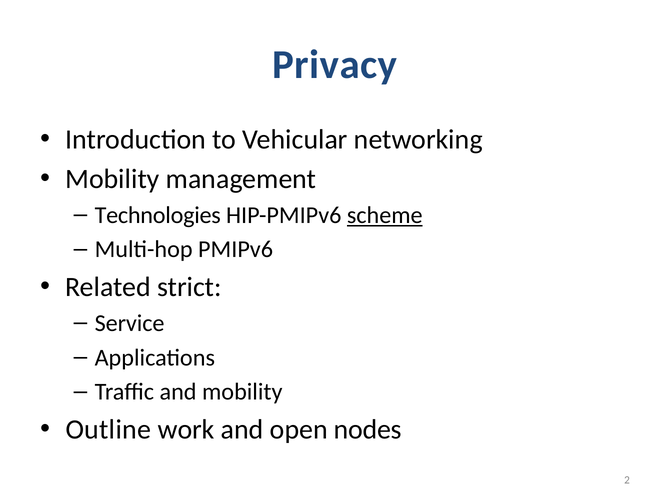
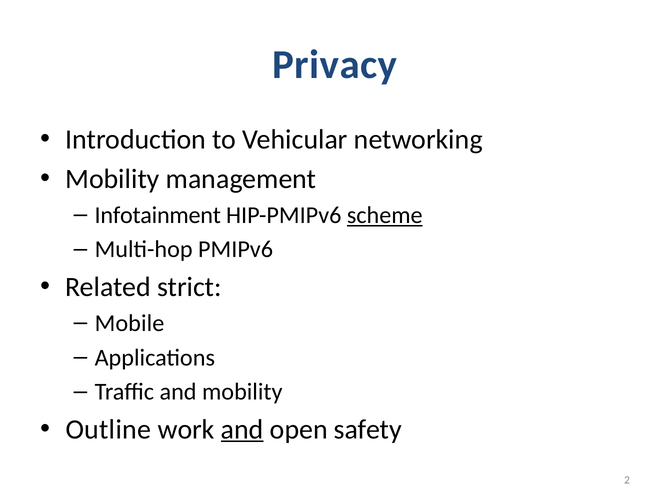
Technologies: Technologies -> Infotainment (158, 215)
Service: Service -> Mobile (129, 323)
and underline: none -> present (242, 429)
nodes: nodes -> safety (368, 429)
